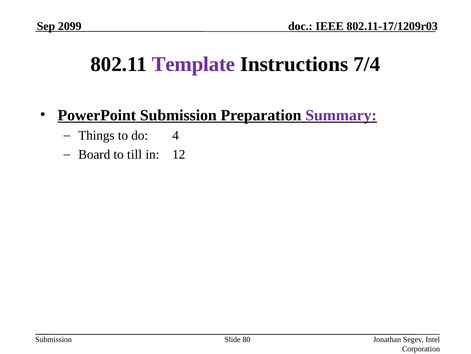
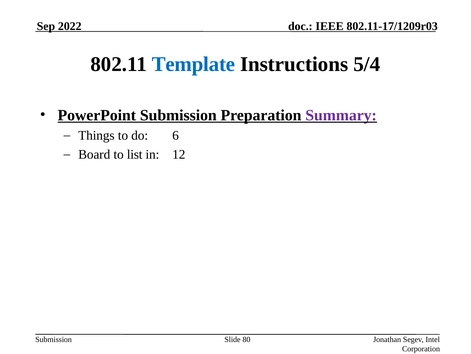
2099: 2099 -> 2022 (70, 26)
Template colour: purple -> blue (193, 64)
7/4: 7/4 -> 5/4 (367, 64)
4: 4 -> 6 (176, 135)
till: till -> list (135, 154)
